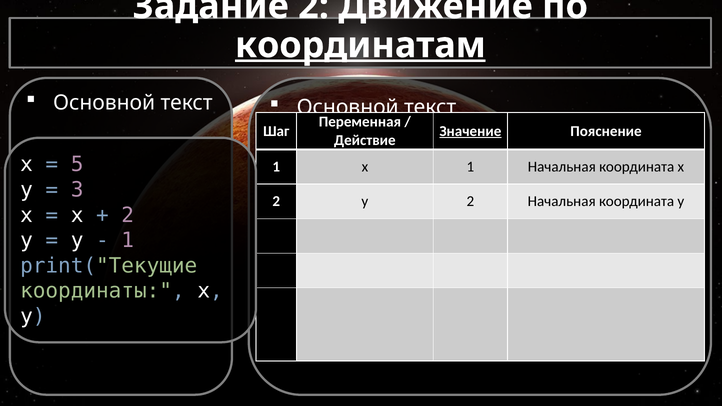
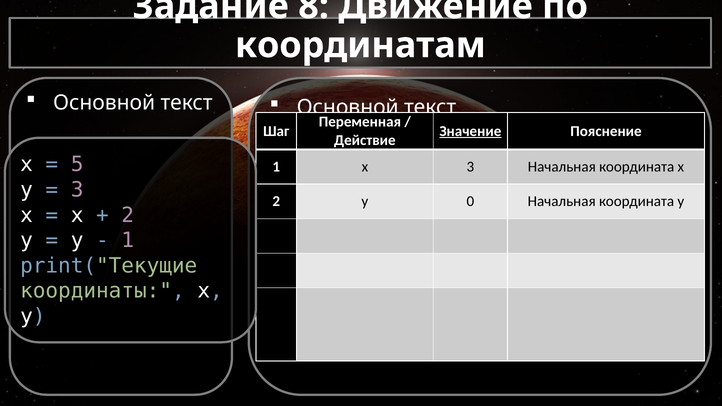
Задание 2: 2 -> 8 (314, 6)
координатам underline: present -> none (360, 45)
x 1: 1 -> 3 (470, 167)
y 2: 2 -> 0 (470, 202)
